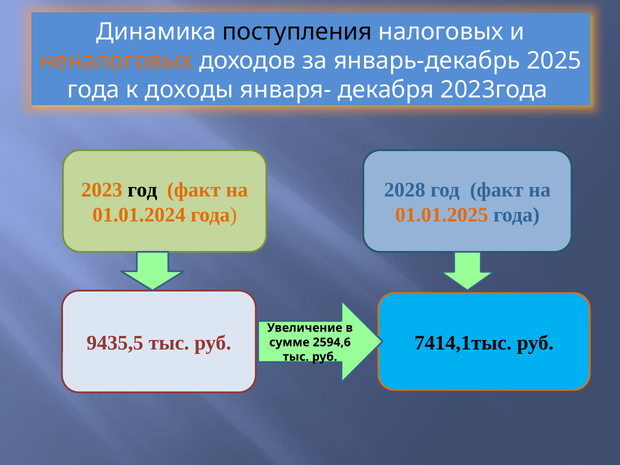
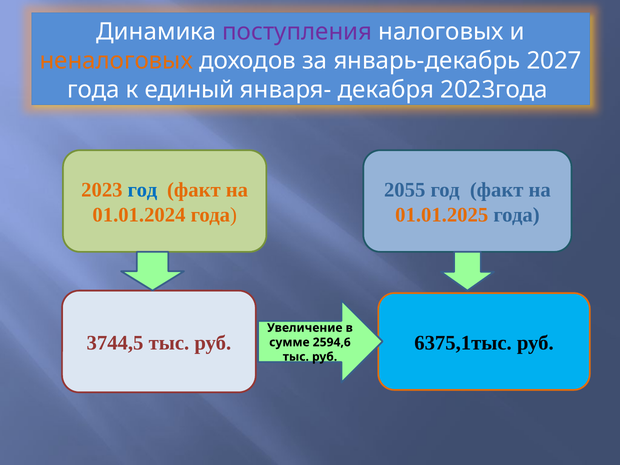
поступления colour: black -> purple (297, 32)
2025: 2025 -> 2027 (554, 61)
доходы: доходы -> единый (189, 90)
год colour: black -> blue (142, 190)
2028: 2028 -> 2055 (405, 190)
9435,5: 9435,5 -> 3744,5 (115, 343)
7414,1тыс: 7414,1тыс -> 6375,1тыс (463, 343)
